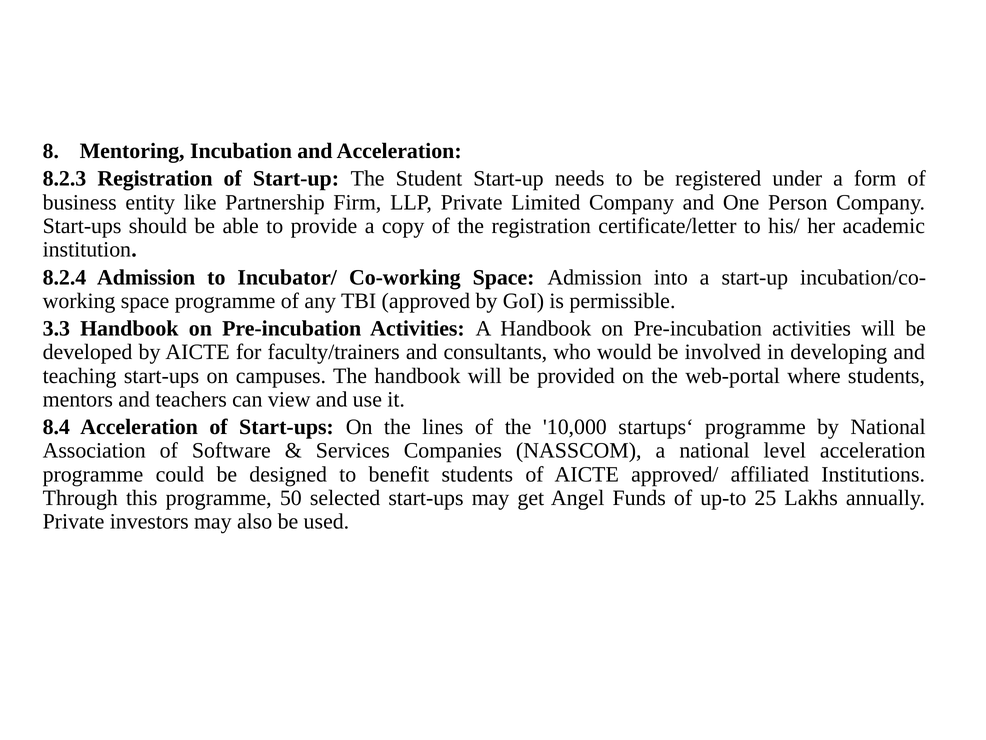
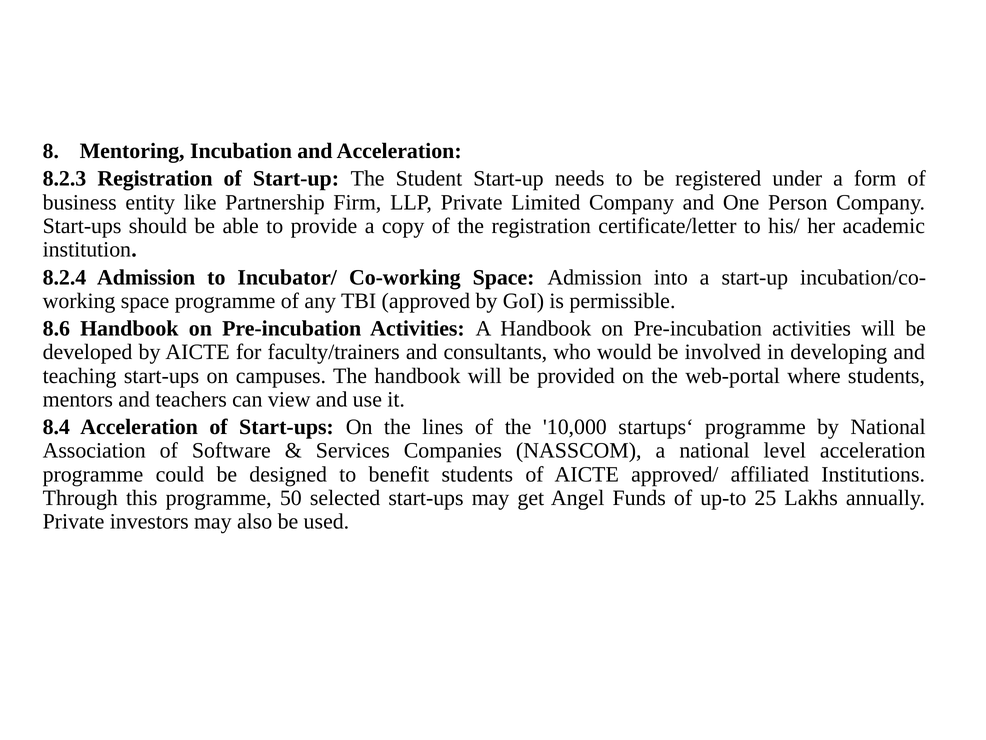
3.3: 3.3 -> 8.6 (56, 328)
